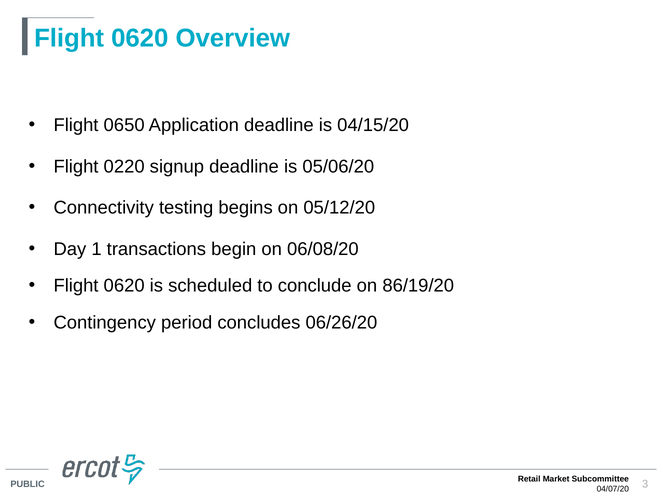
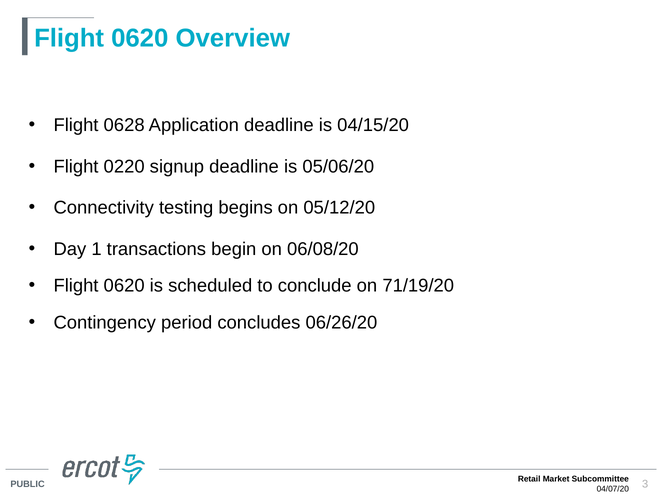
0650: 0650 -> 0628 (124, 125)
86/19/20: 86/19/20 -> 71/19/20 (418, 286)
